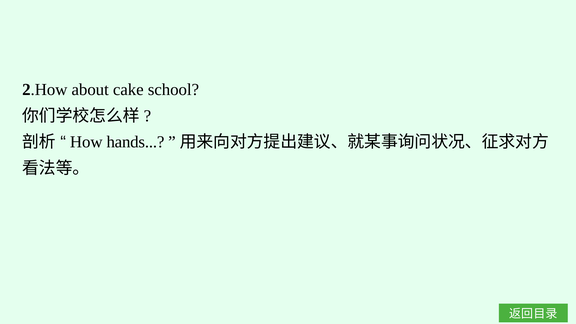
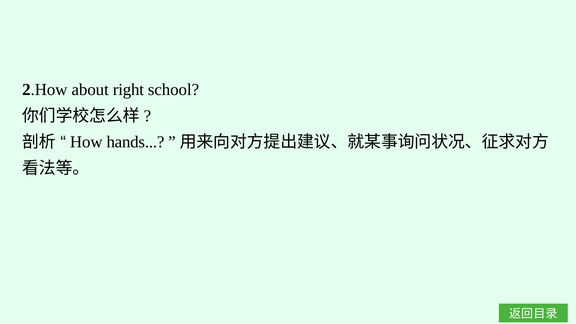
cake: cake -> right (128, 90)
